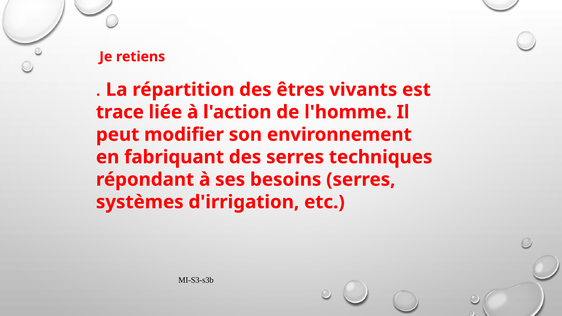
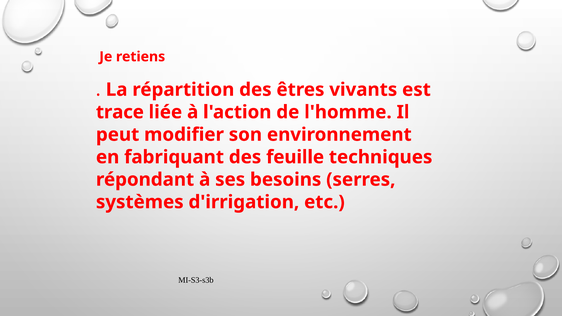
des serres: serres -> feuille (295, 157)
